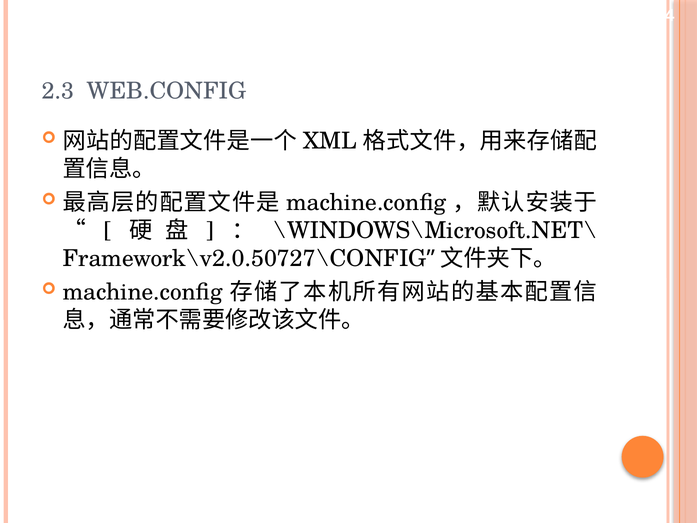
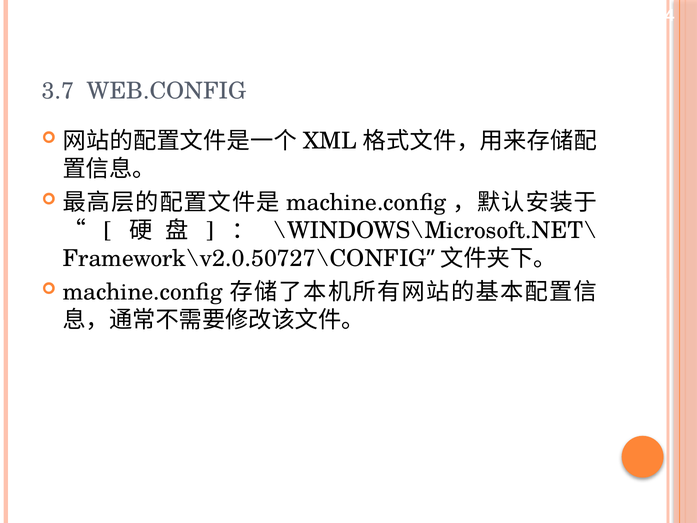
2.3: 2.3 -> 3.7 (58, 91)
